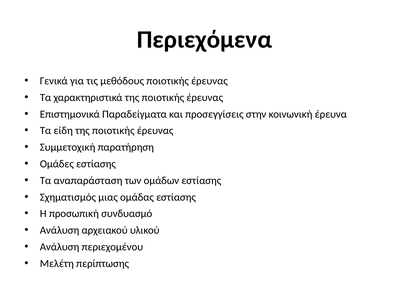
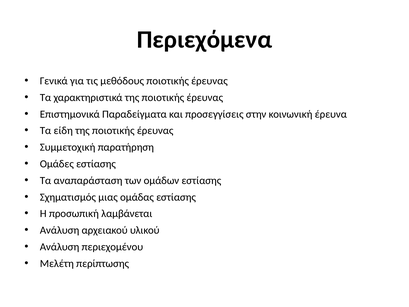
συνδυασμό: συνδυασμό -> λαμβάνεται (127, 214)
